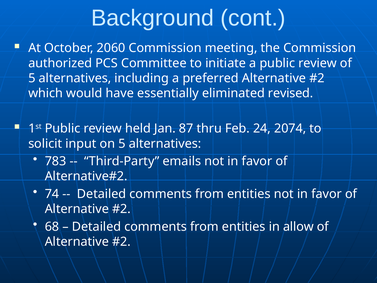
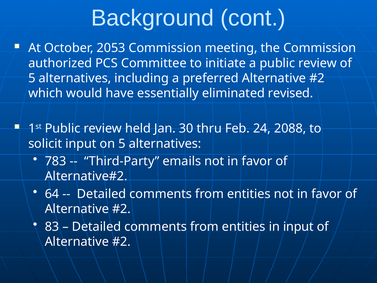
2060: 2060 -> 2053 (111, 48)
87: 87 -> 30 (186, 128)
2074: 2074 -> 2088 (290, 128)
74: 74 -> 64 (52, 194)
68: 68 -> 83 (52, 226)
in allow: allow -> input (298, 226)
